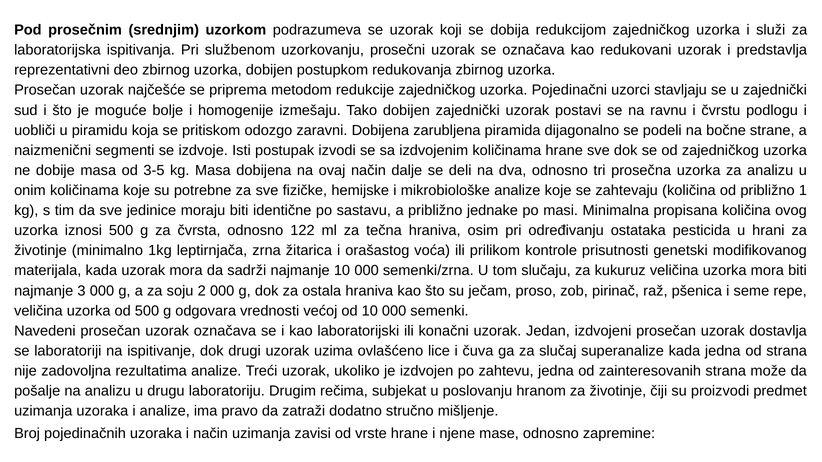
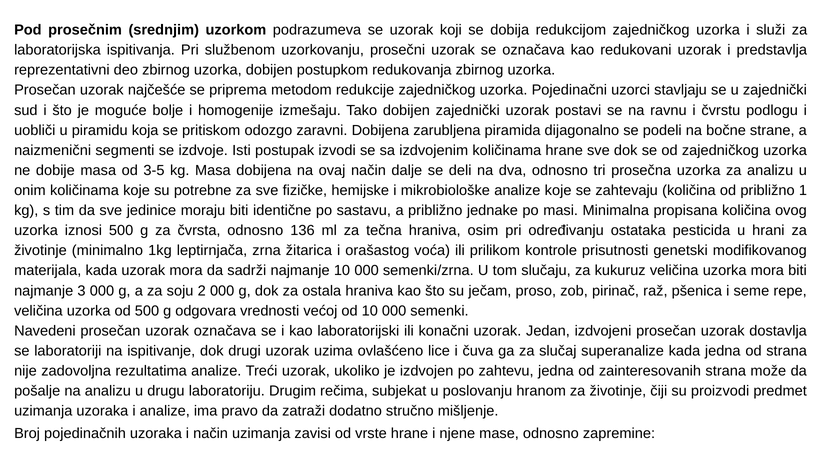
122: 122 -> 136 (302, 231)
